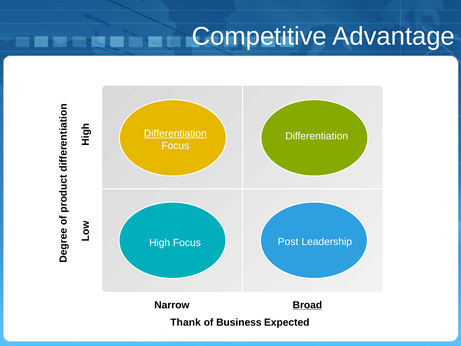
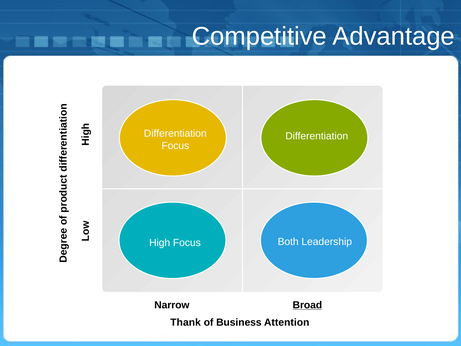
Differentiation underline: present -> none (175, 133)
Post: Post -> Both (288, 241)
Expected: Expected -> Attention (287, 322)
